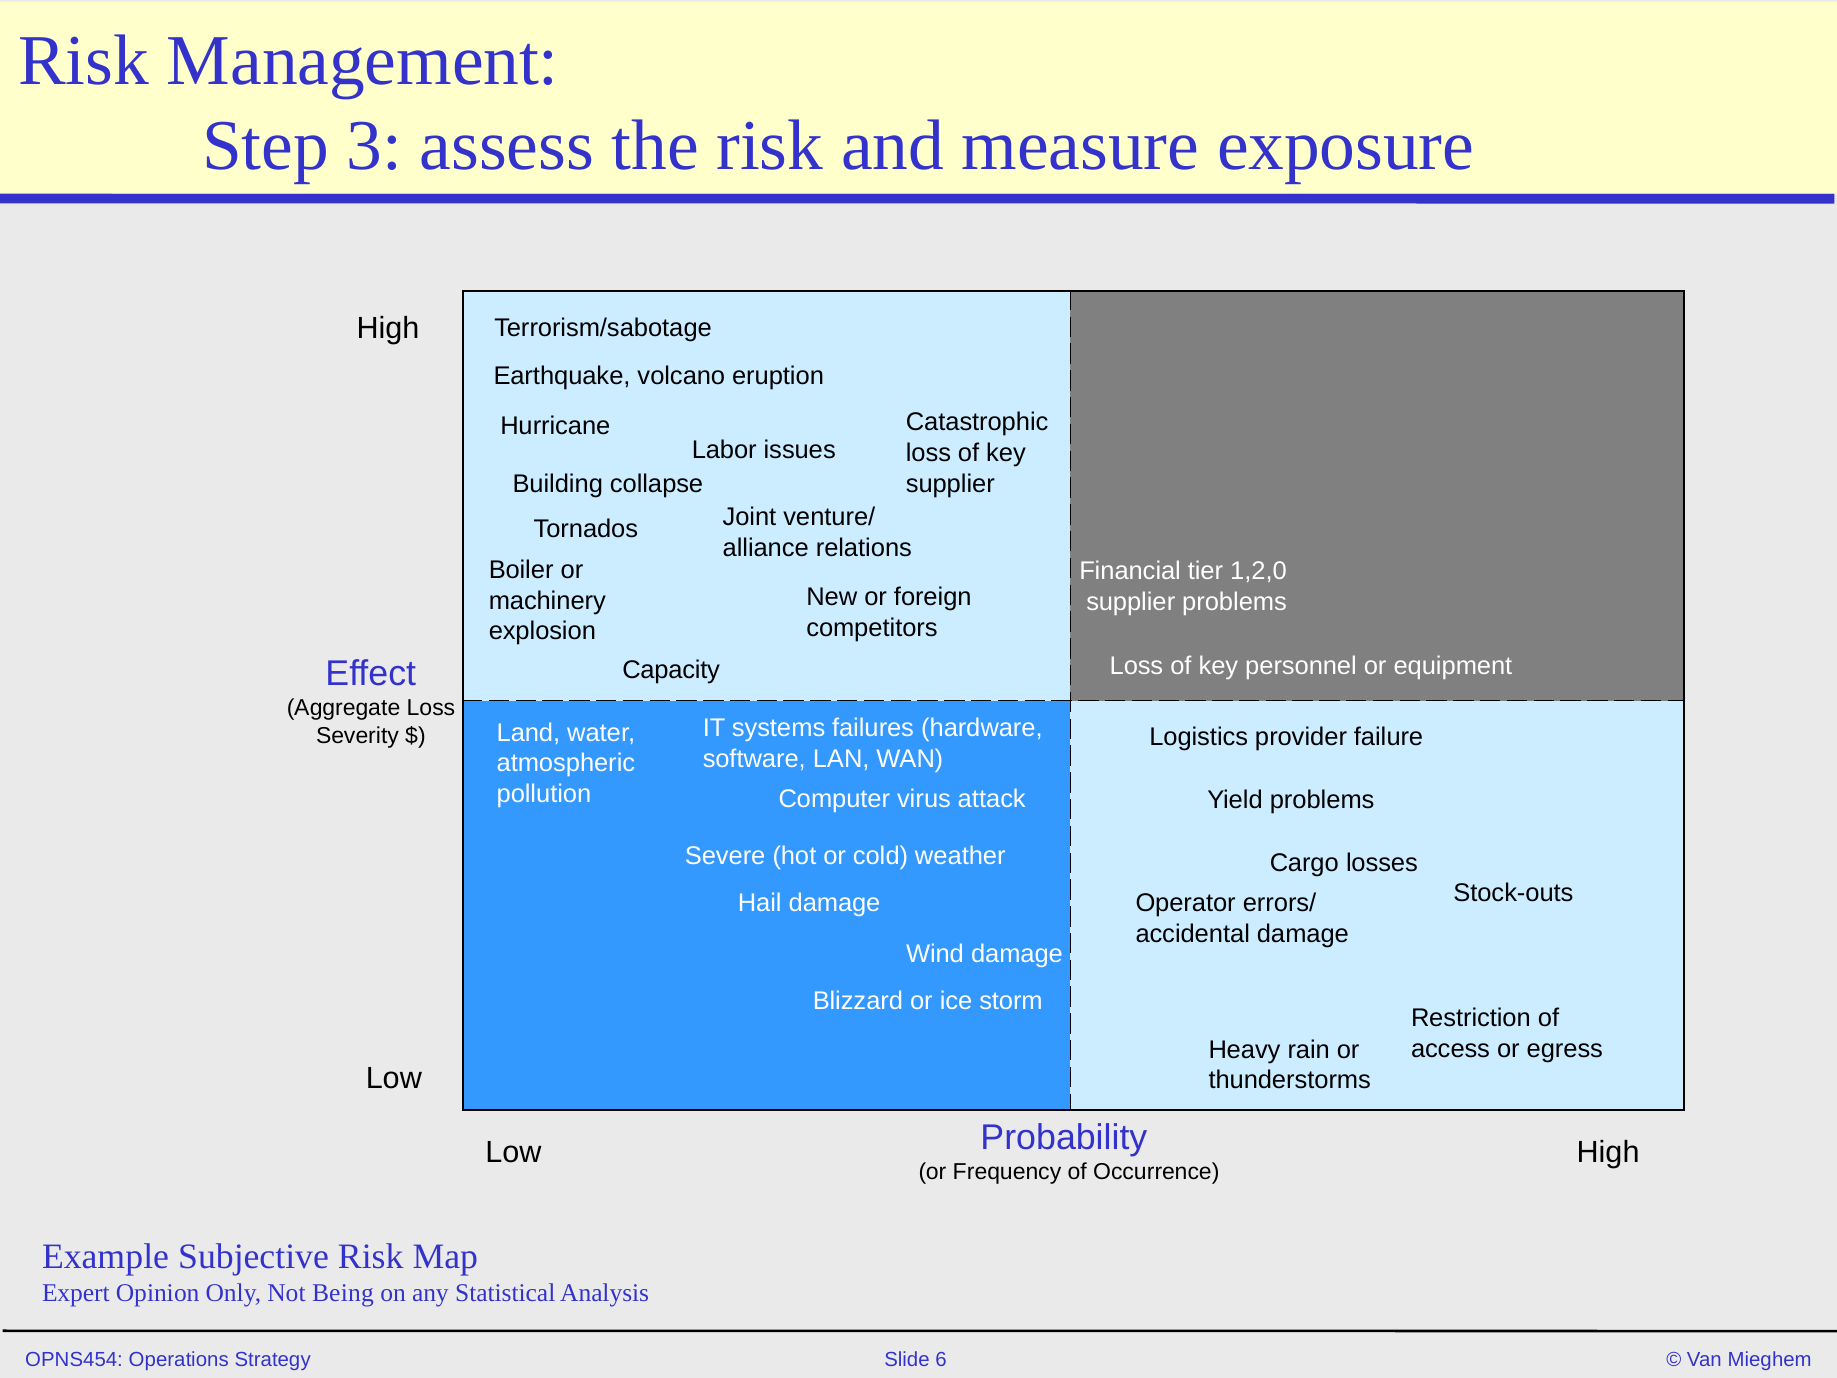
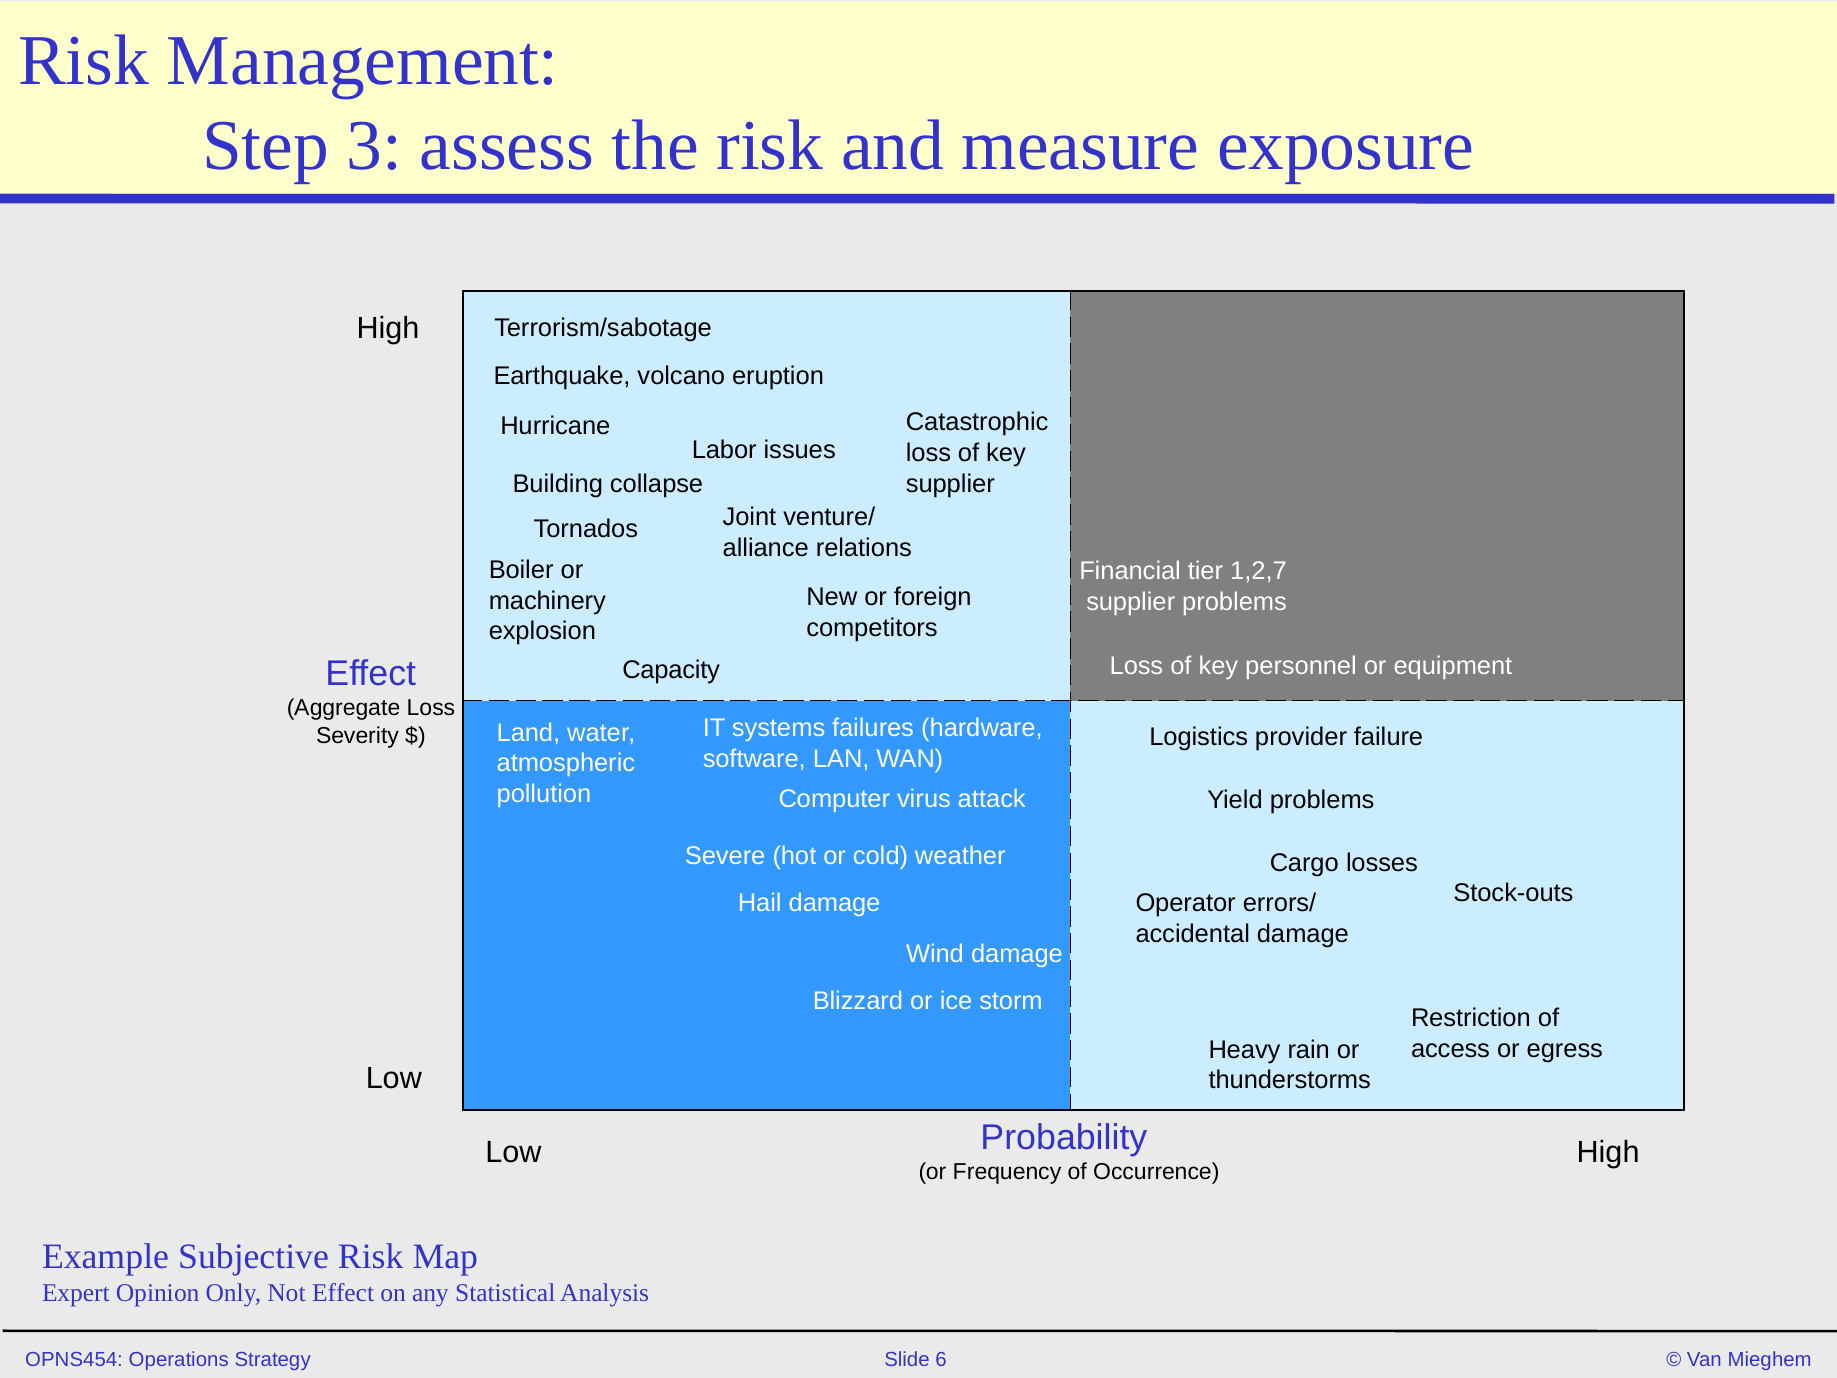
1,2,0: 1,2,0 -> 1,2,7 (1259, 571)
Not Being: Being -> Effect (343, 1292)
